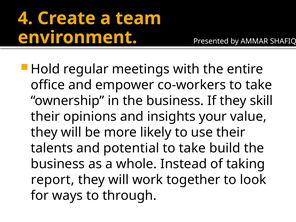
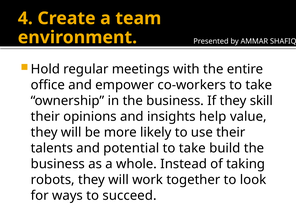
your: your -> help (213, 117)
report: report -> robots (53, 180)
through: through -> succeed (129, 196)
